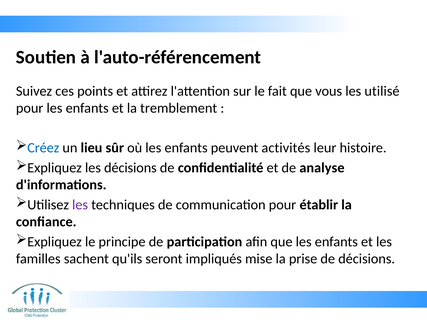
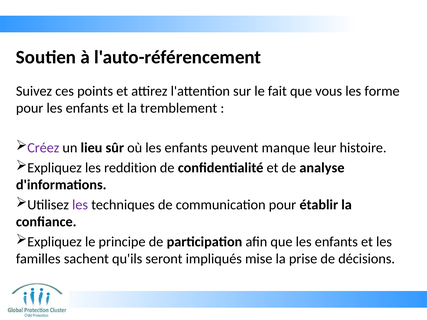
utilisé: utilisé -> forme (382, 91)
Créez colour: blue -> purple (43, 148)
activités: activités -> manque (286, 148)
les décisions: décisions -> reddition (130, 168)
